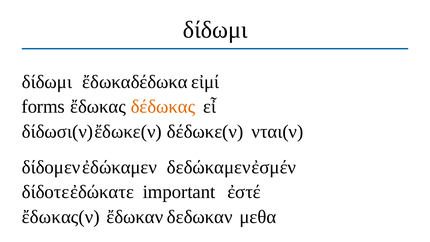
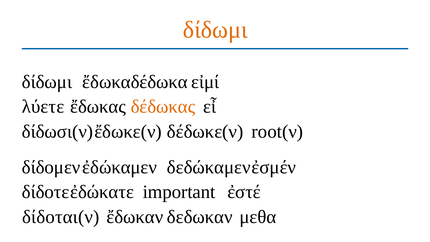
δίδωμι colour: black -> orange (215, 30)
forms: forms -> λύετε (43, 107)
νται(ν: νται(ν -> root(ν (277, 131)
ἔδωκας(ν: ἔδωκας(ν -> δίδοται(ν (61, 217)
